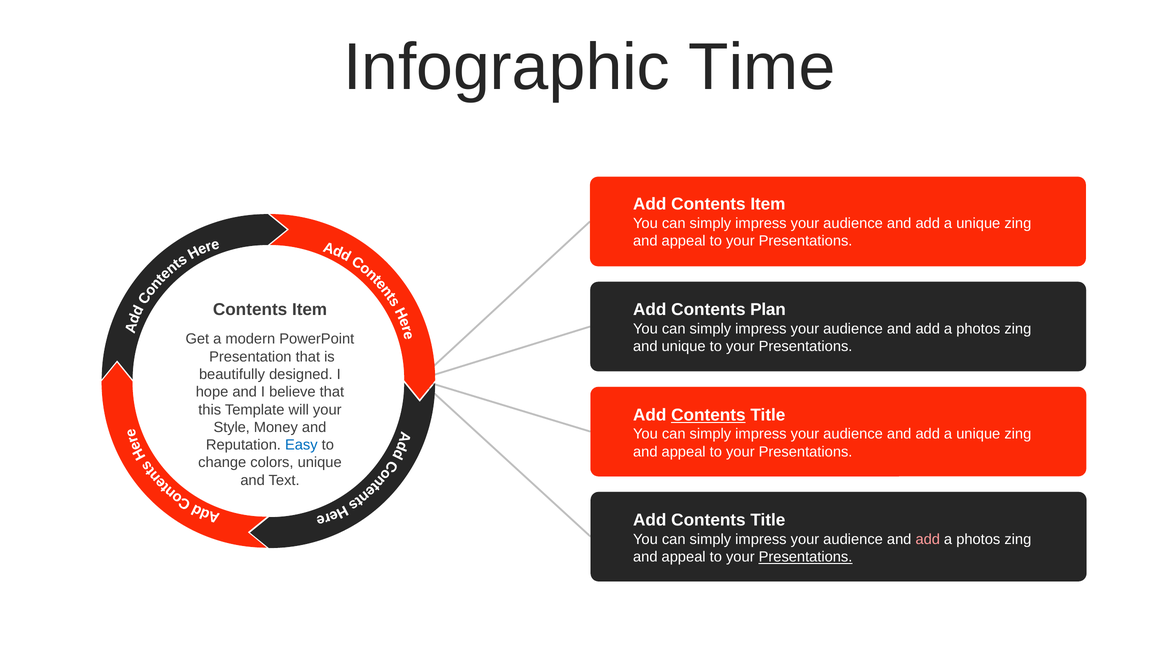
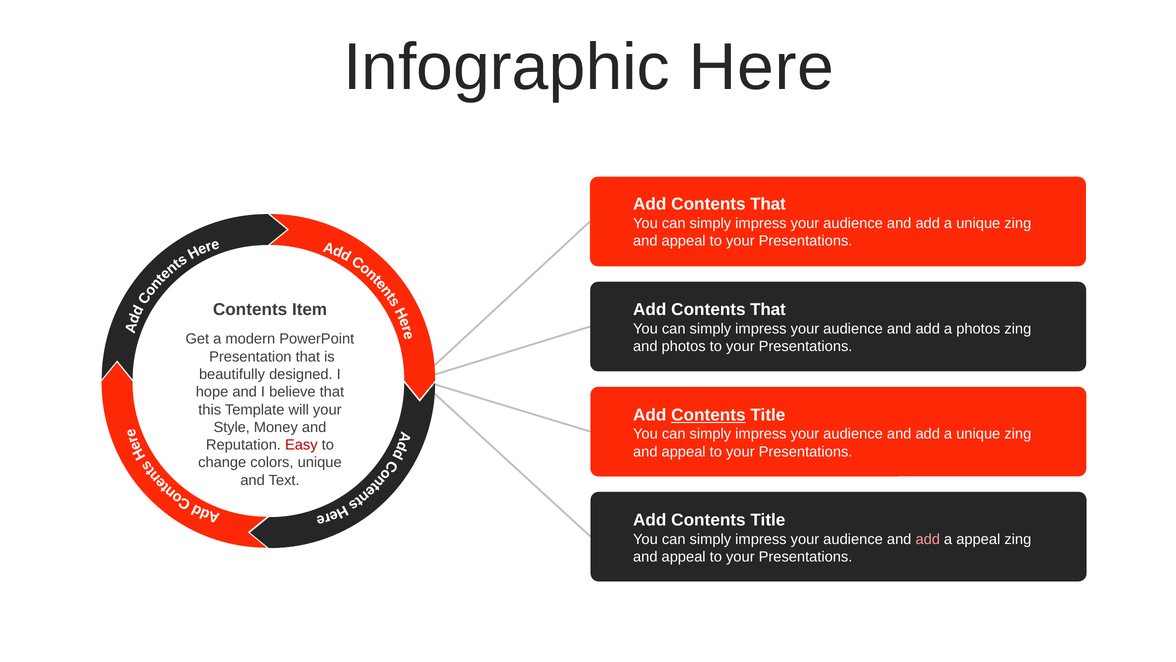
Time: Time -> Here (762, 67)
Item: Item -> That (768, 204)
Plan: Plan -> That (768, 309)
and unique: unique -> photos (684, 346)
Easy colour: blue -> red (301, 445)
photos: photos -> appeal (978, 539)
Presentations underline: present -> none (806, 557)
